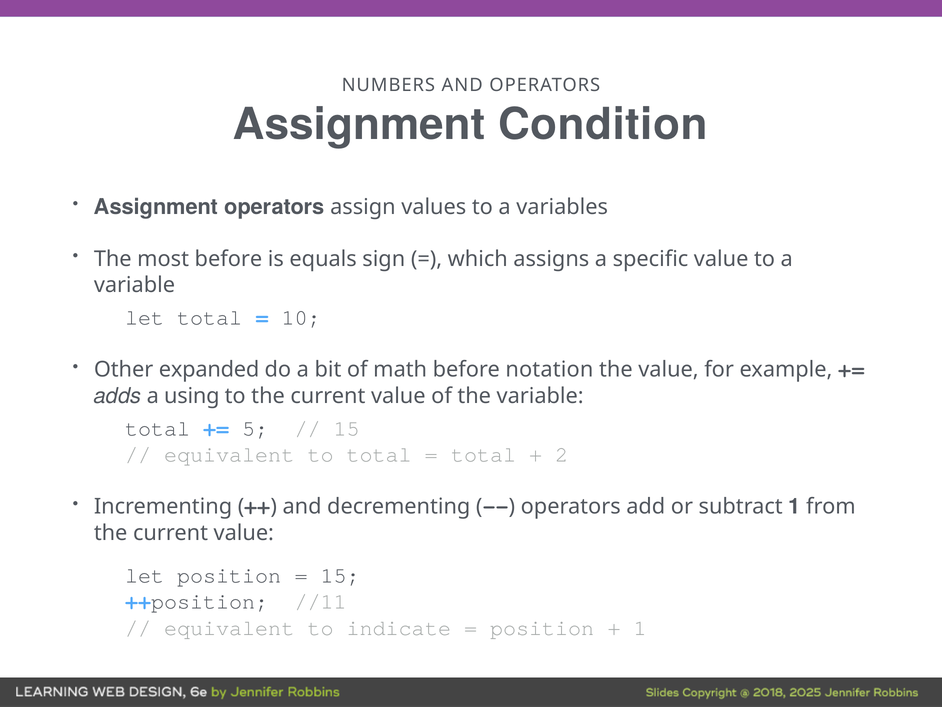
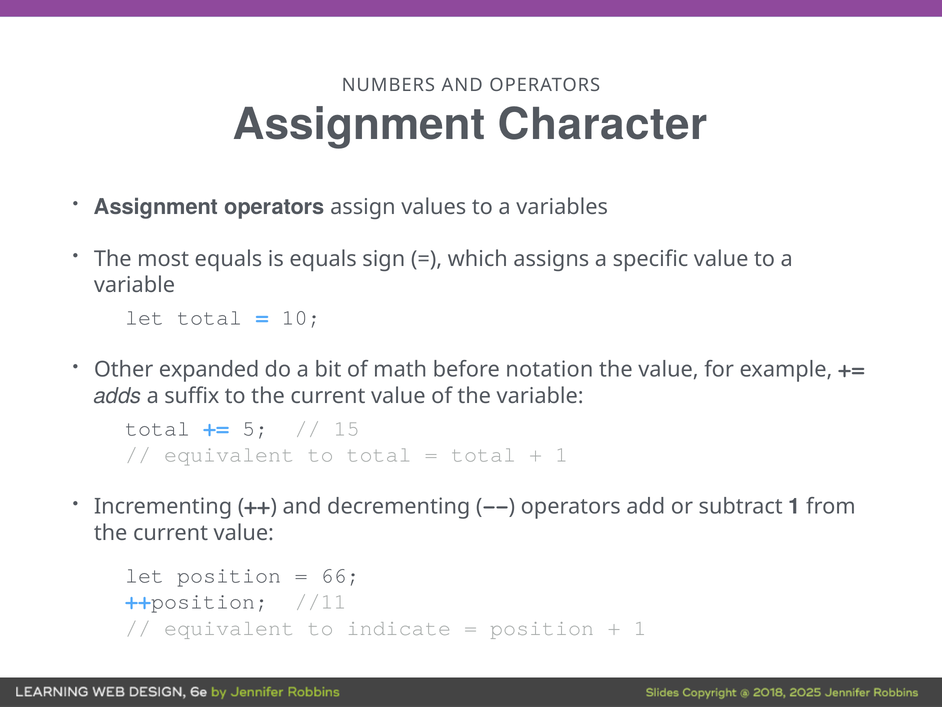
Condition: Condition -> Character (603, 124)
most before: before -> equals (228, 259)
using: using -> suffix (192, 396)
2: 2 -> 1 (562, 454)
15: 15 -> 66 (340, 575)
